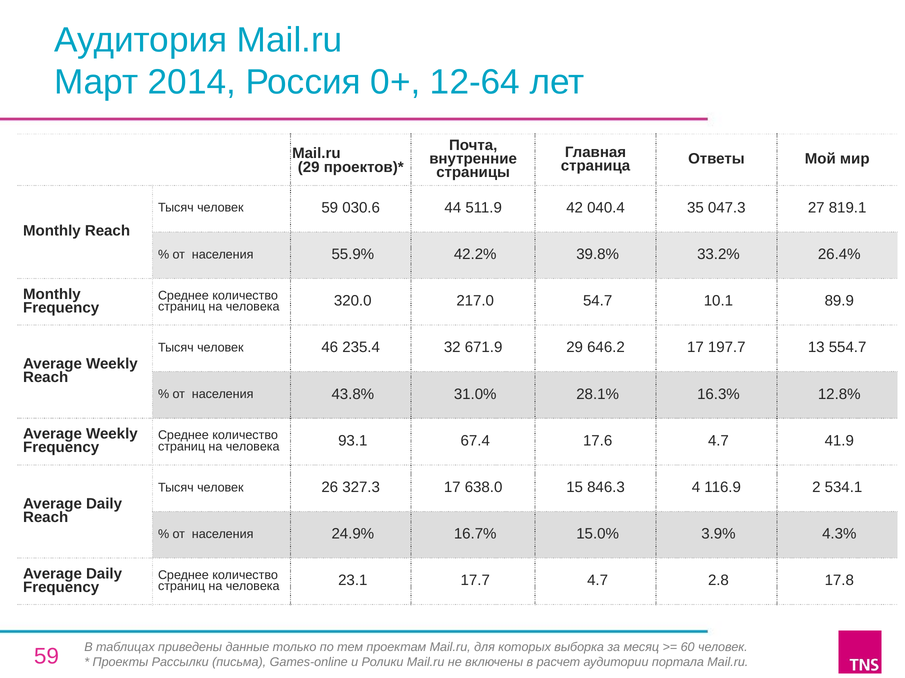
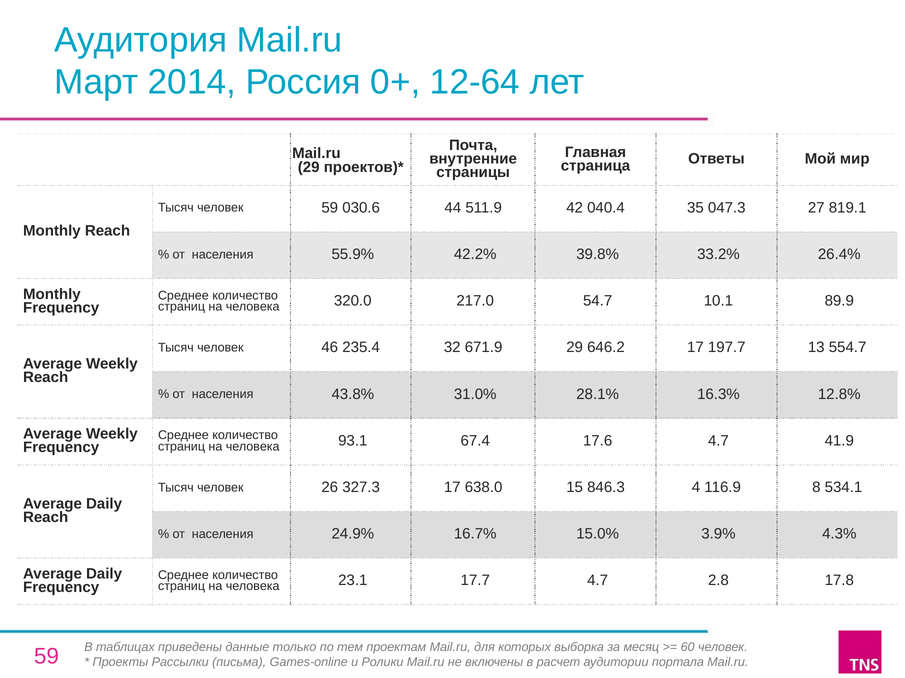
2: 2 -> 8 (816, 488)
